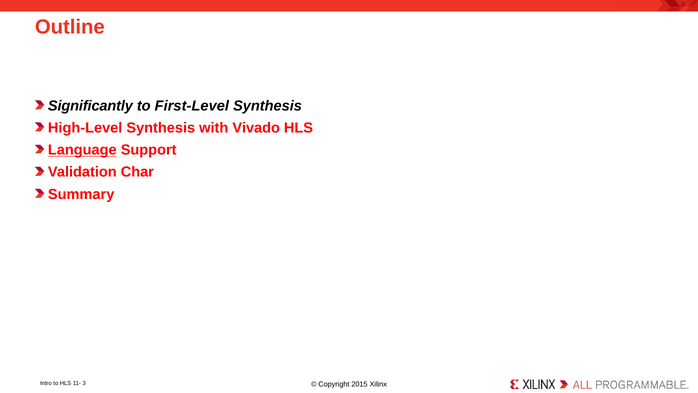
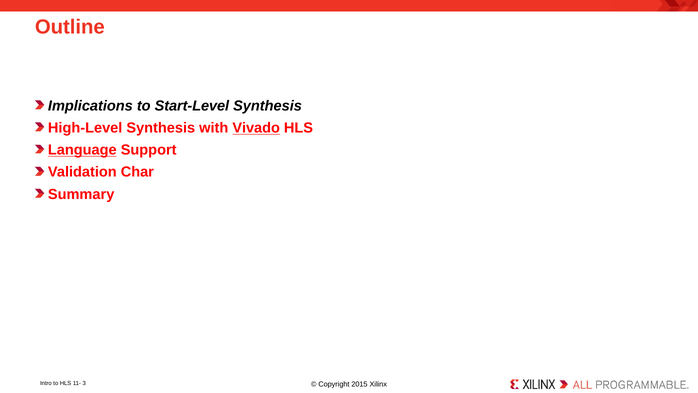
Significantly: Significantly -> Implications (90, 106)
First-Level: First-Level -> Start-Level (192, 106)
Vivado underline: none -> present (256, 128)
